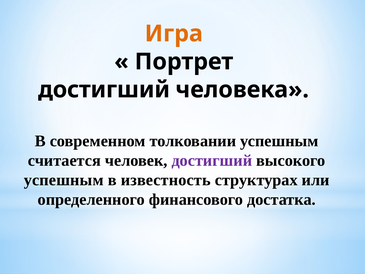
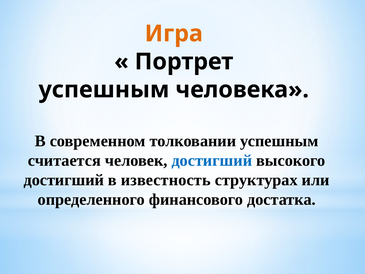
достигший: достигший -> успешным (104, 90)
достигший colour: purple -> blue (212, 160)
успешным: успешным -> достигший (64, 180)
